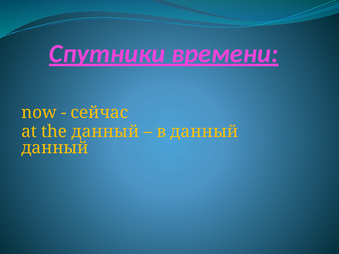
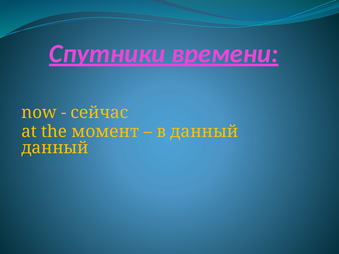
the данный: данный -> момент (105, 132)
